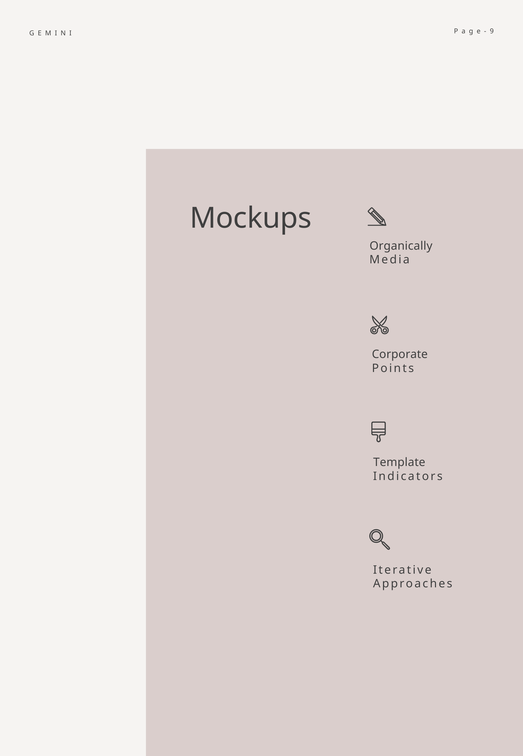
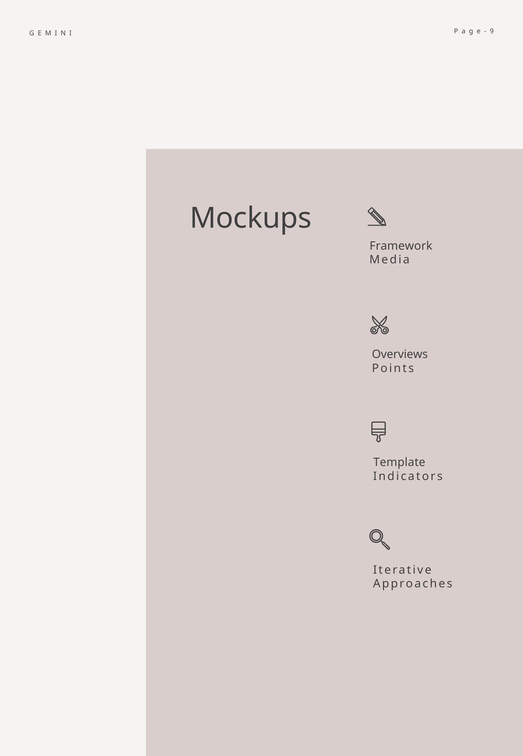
Organically: Organically -> Framework (401, 246)
Corporate: Corporate -> Overviews (400, 354)
